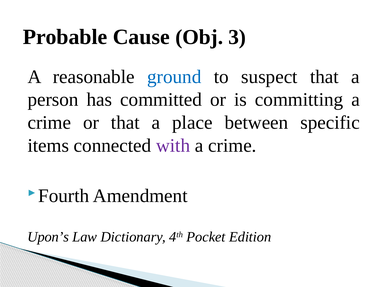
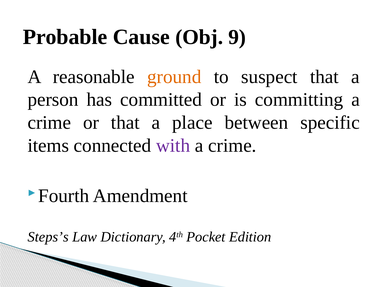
3: 3 -> 9 (237, 37)
ground colour: blue -> orange (174, 77)
Upon’s: Upon’s -> Steps’s (48, 237)
